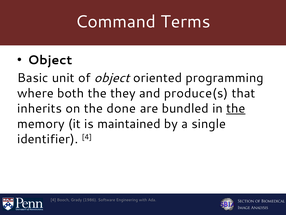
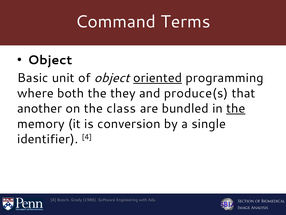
oriented underline: none -> present (158, 78)
inherits: inherits -> another (40, 108)
done: done -> class (121, 108)
maintained: maintained -> conversion (129, 124)
